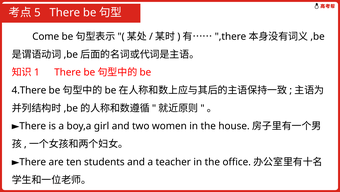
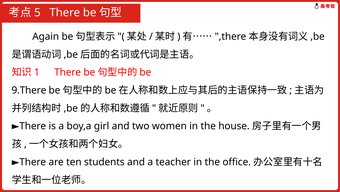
Come: Come -> Again (46, 36)
4.There: 4.There -> 9.There (29, 90)
